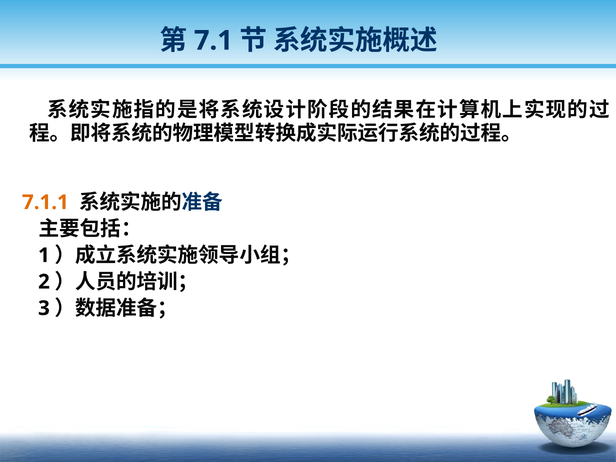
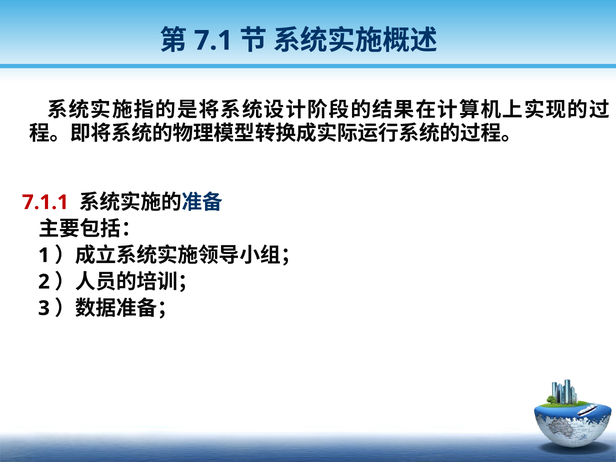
7.1.1 colour: orange -> red (45, 202)
